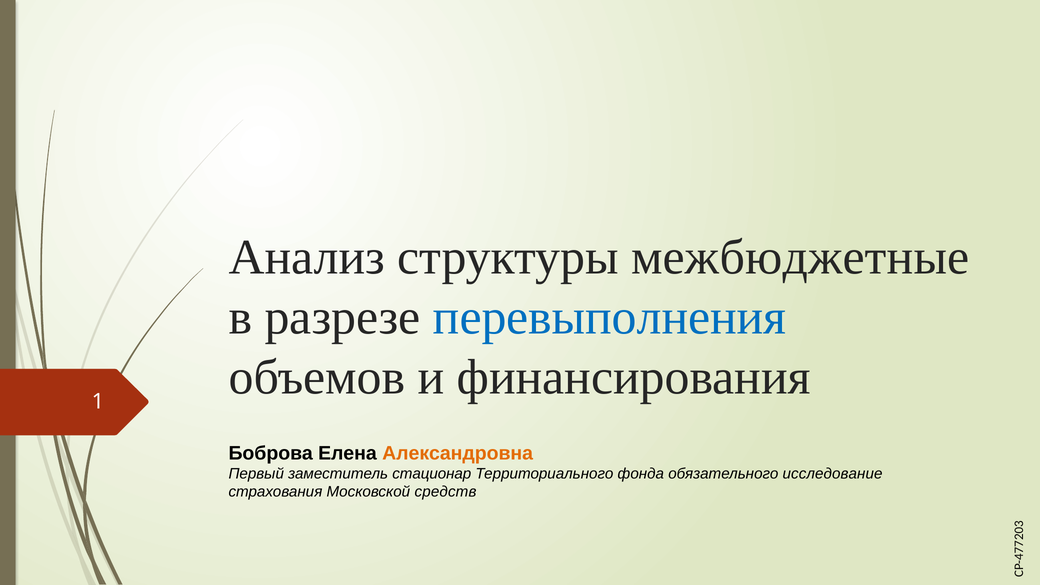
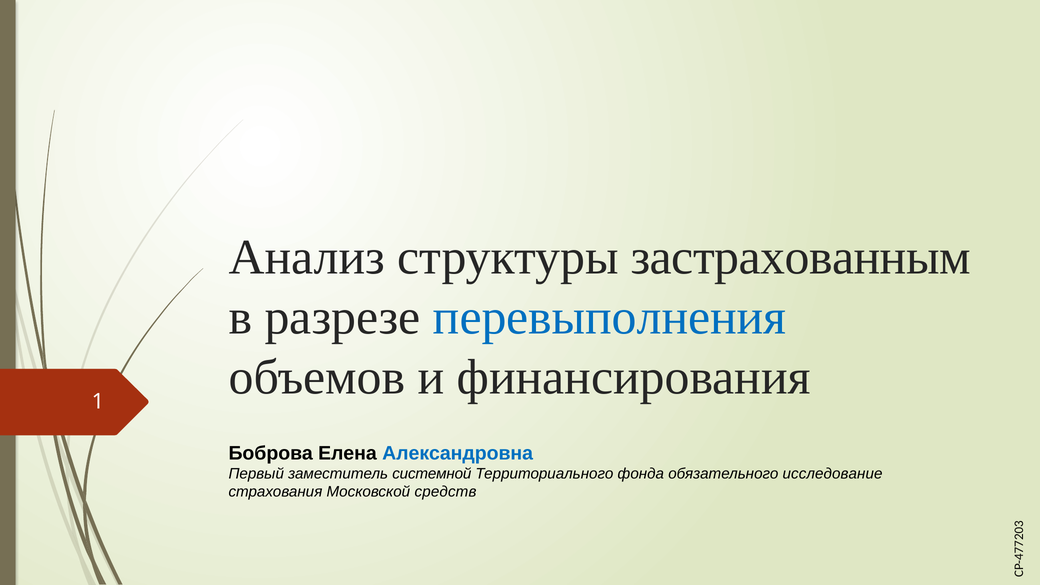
межбюджетные: межбюджетные -> застрахованным (801, 258)
Александровна colour: orange -> blue (458, 453)
стационар: стационар -> системной (432, 474)
